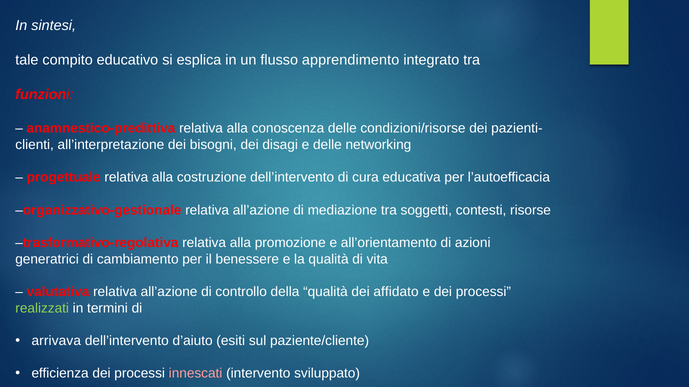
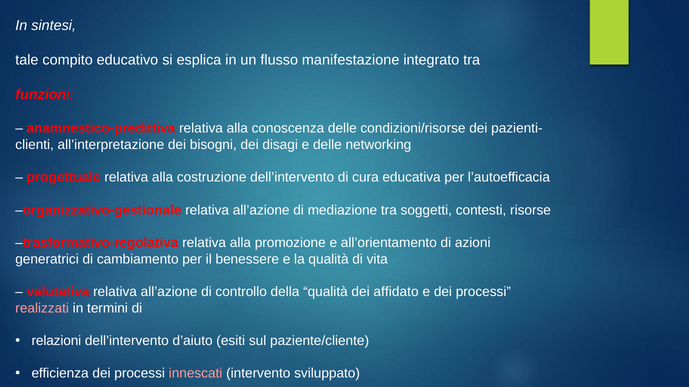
apprendimento: apprendimento -> manifestazione (351, 60)
realizzati colour: light green -> pink (42, 309)
arrivava: arrivava -> relazioni (56, 341)
